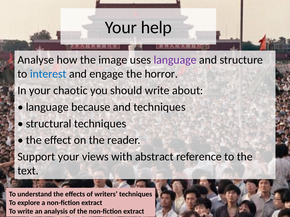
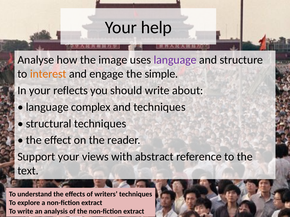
interest colour: blue -> orange (48, 74)
horror: horror -> simple (161, 74)
chaotic: chaotic -> reflects (71, 91)
because: because -> complex (91, 107)
